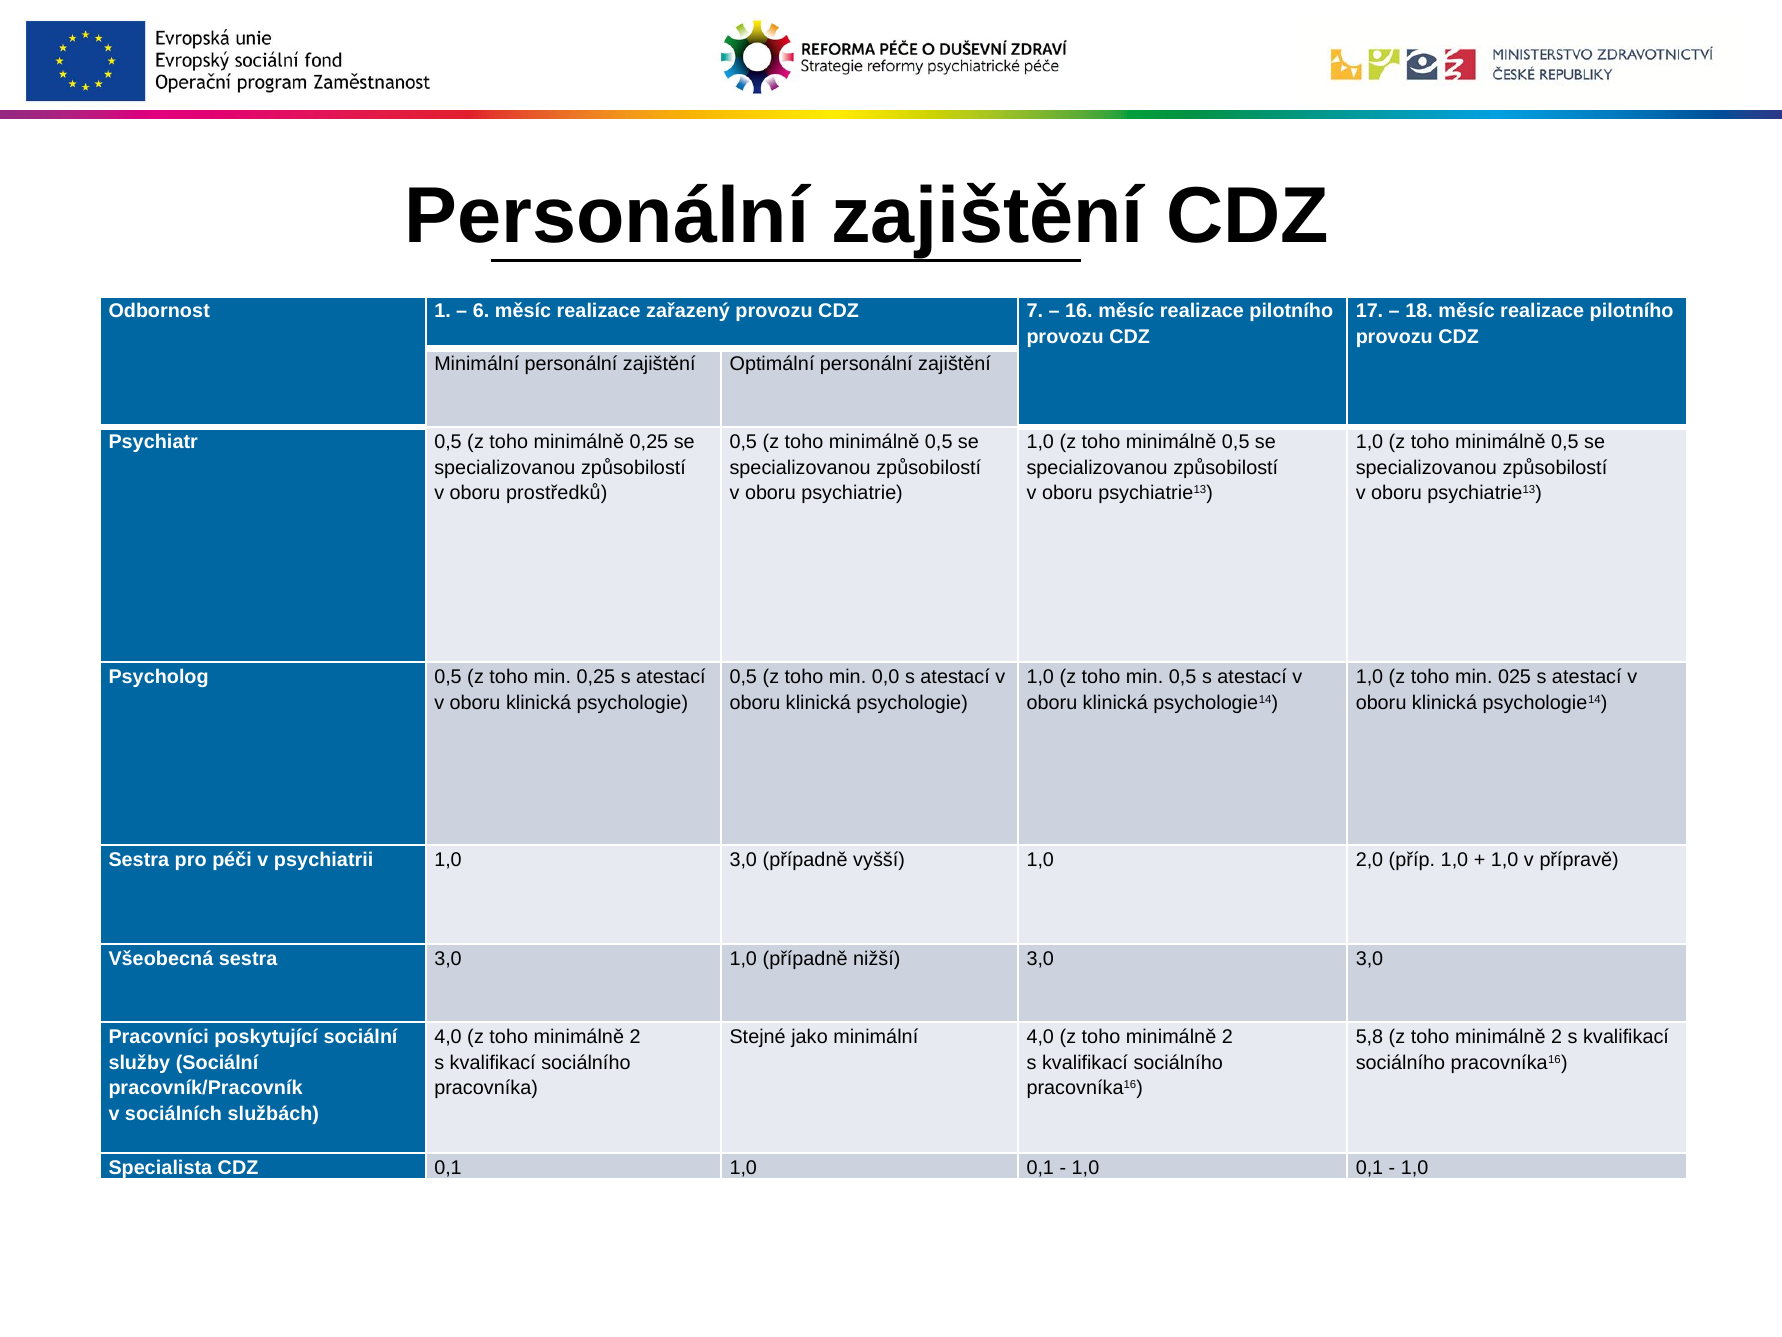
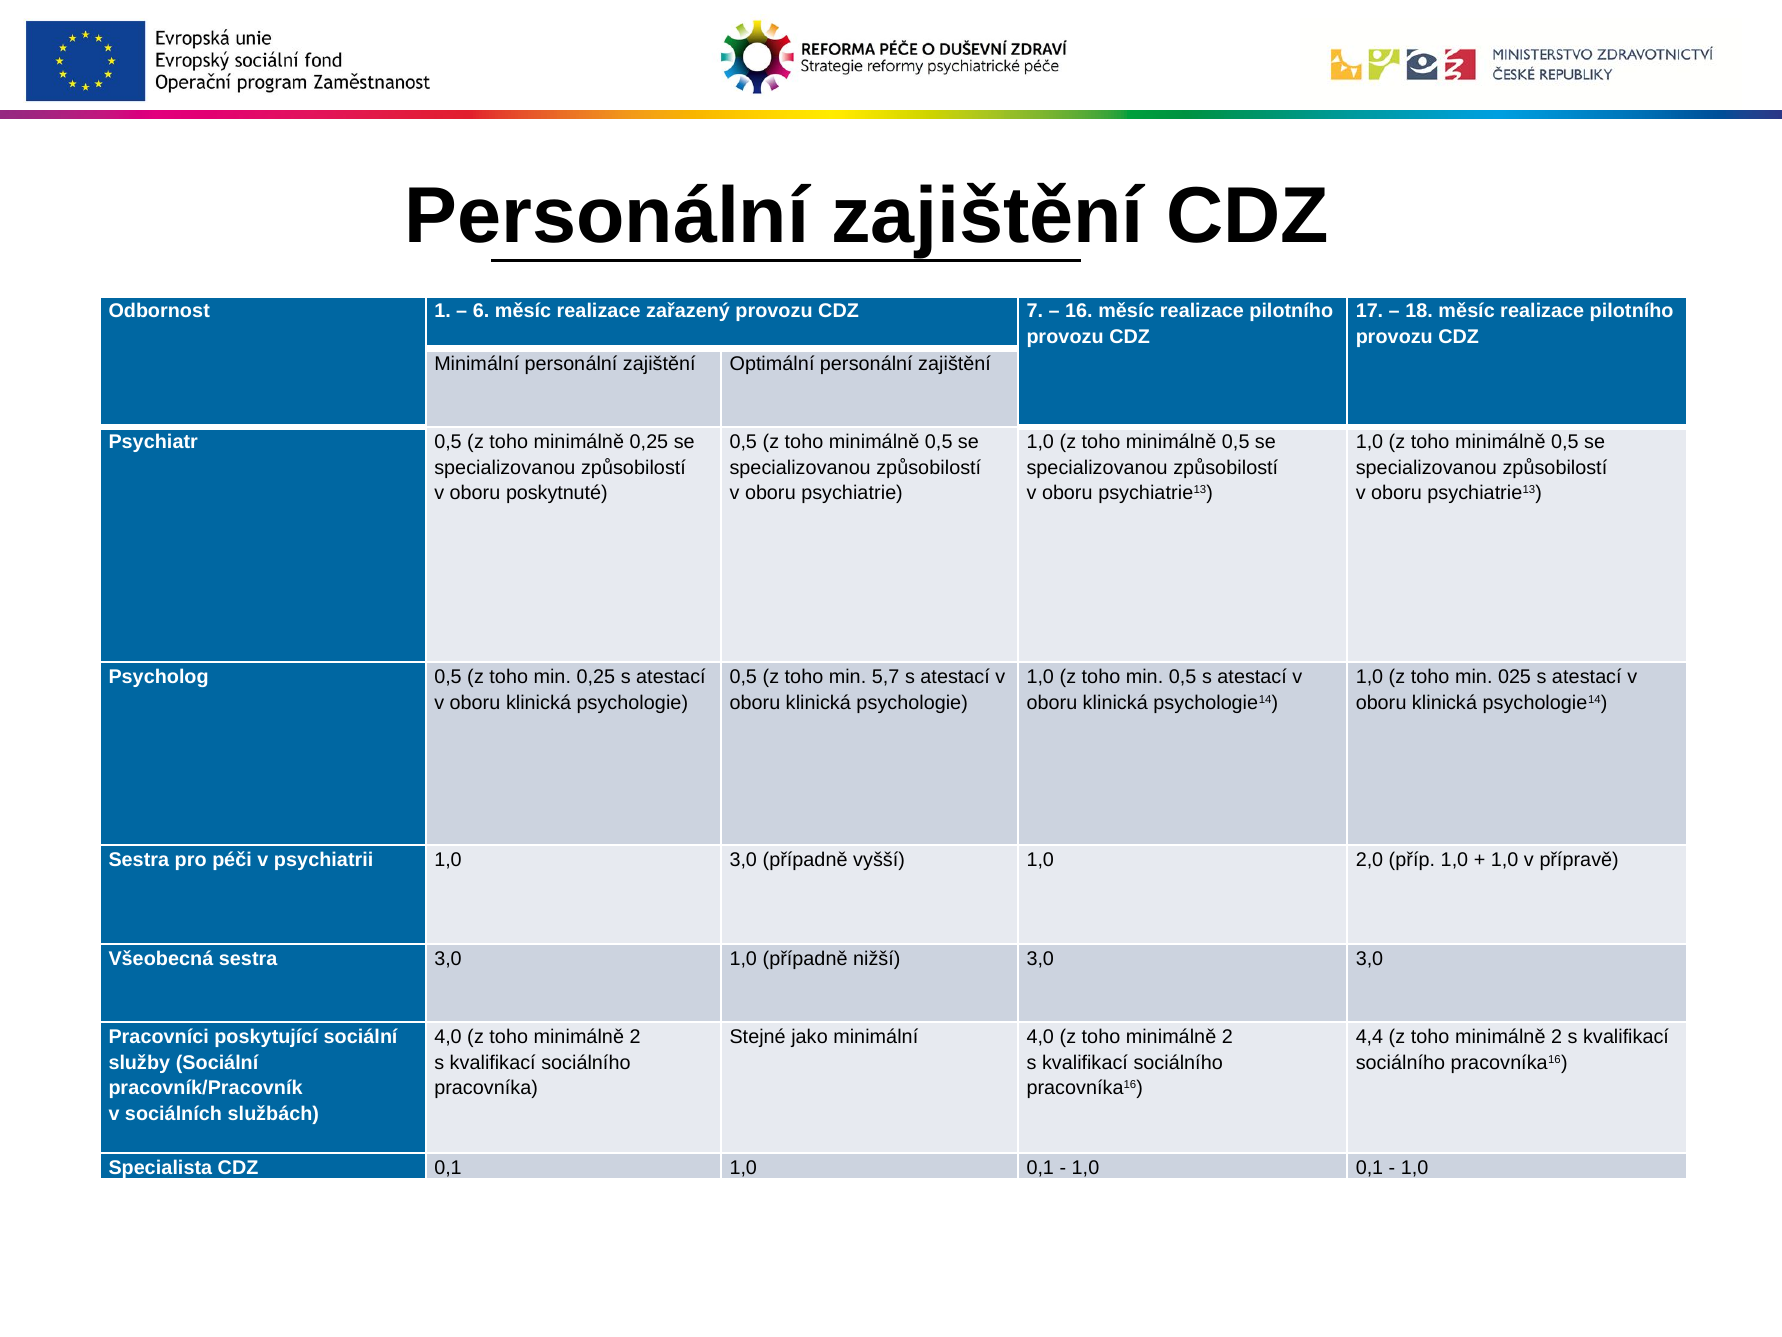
prostředků: prostředků -> poskytnuté (557, 493)
0,0: 0,0 -> 5,7 (886, 677)
5,8: 5,8 -> 4,4 (1369, 1037)
